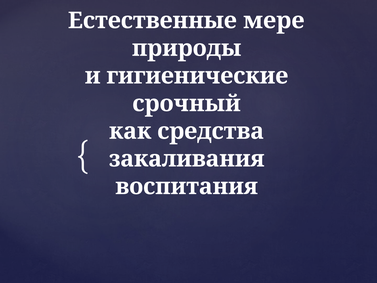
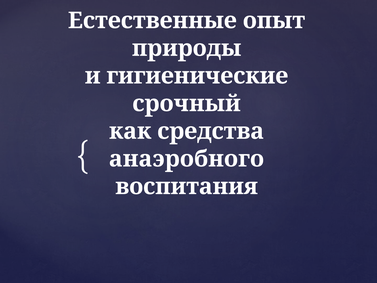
мере: мере -> опыт (274, 21)
закаливания: закаливания -> анаэробного (187, 159)
